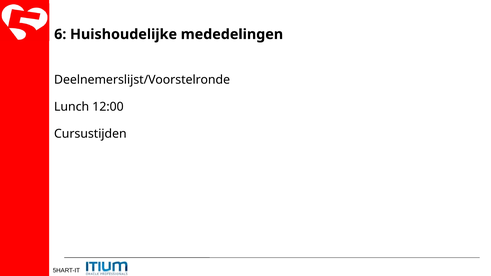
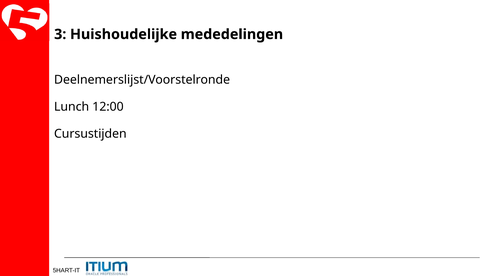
6: 6 -> 3 (60, 34)
